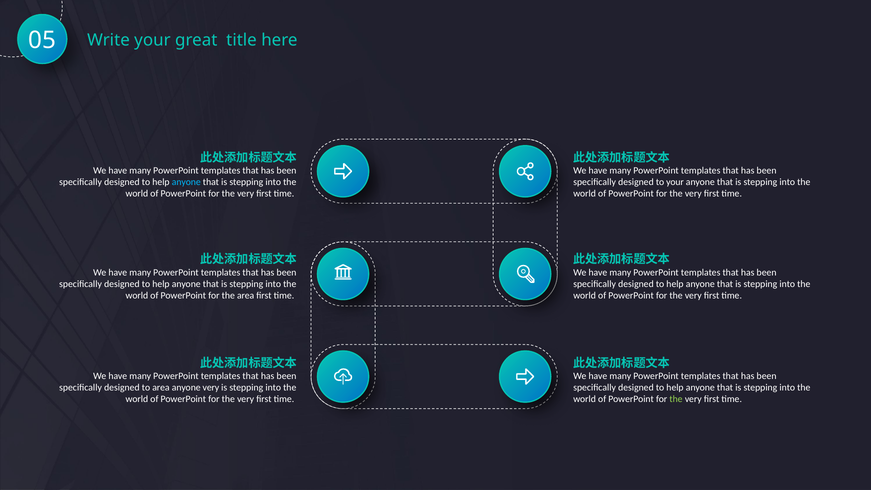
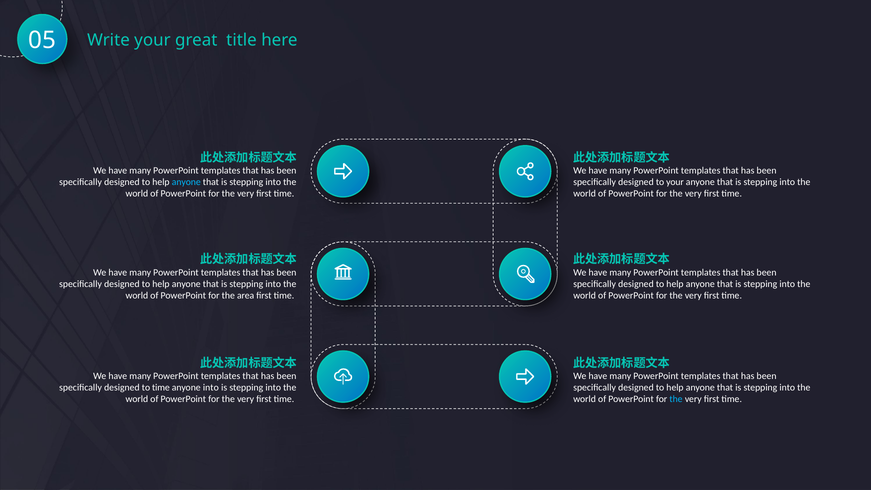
to area: area -> time (161, 387)
anyone very: very -> into (211, 387)
the colour: light green -> light blue (676, 399)
